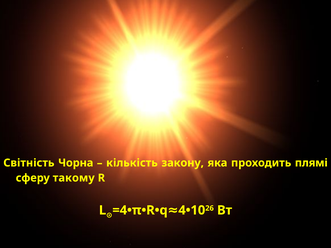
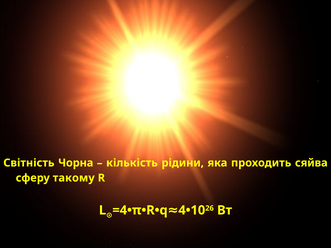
закону: закону -> рідини (183, 163)
плямі: плямі -> сяйва (311, 163)
